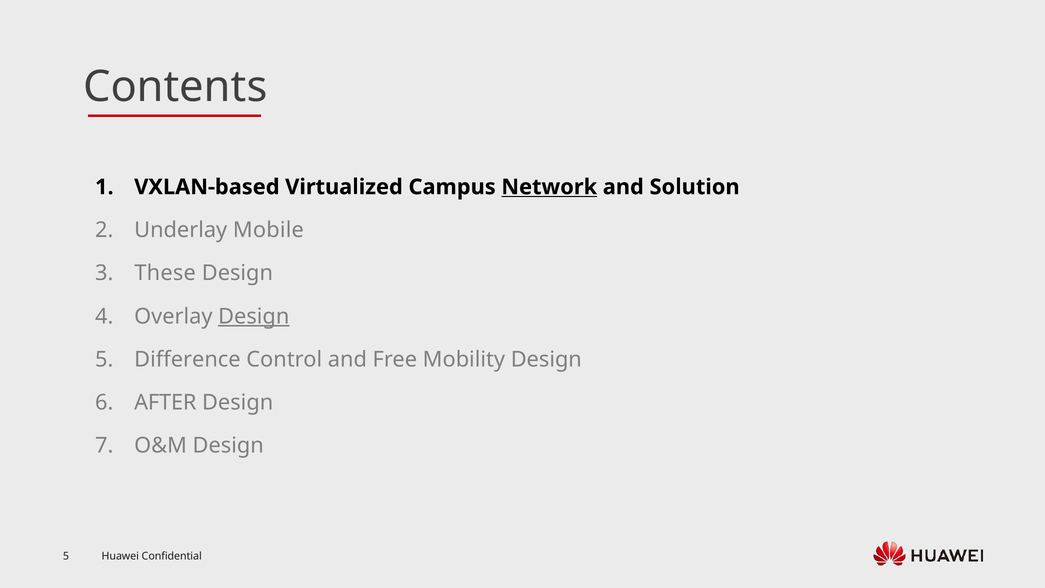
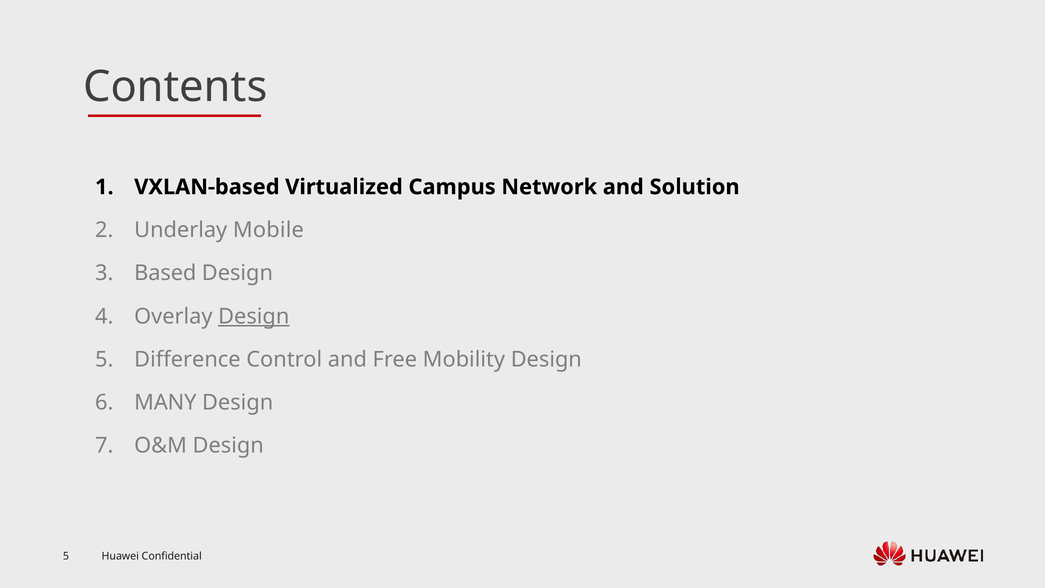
Network underline: present -> none (549, 187)
These: These -> Based (165, 273)
AFTER: AFTER -> MANY (165, 403)
